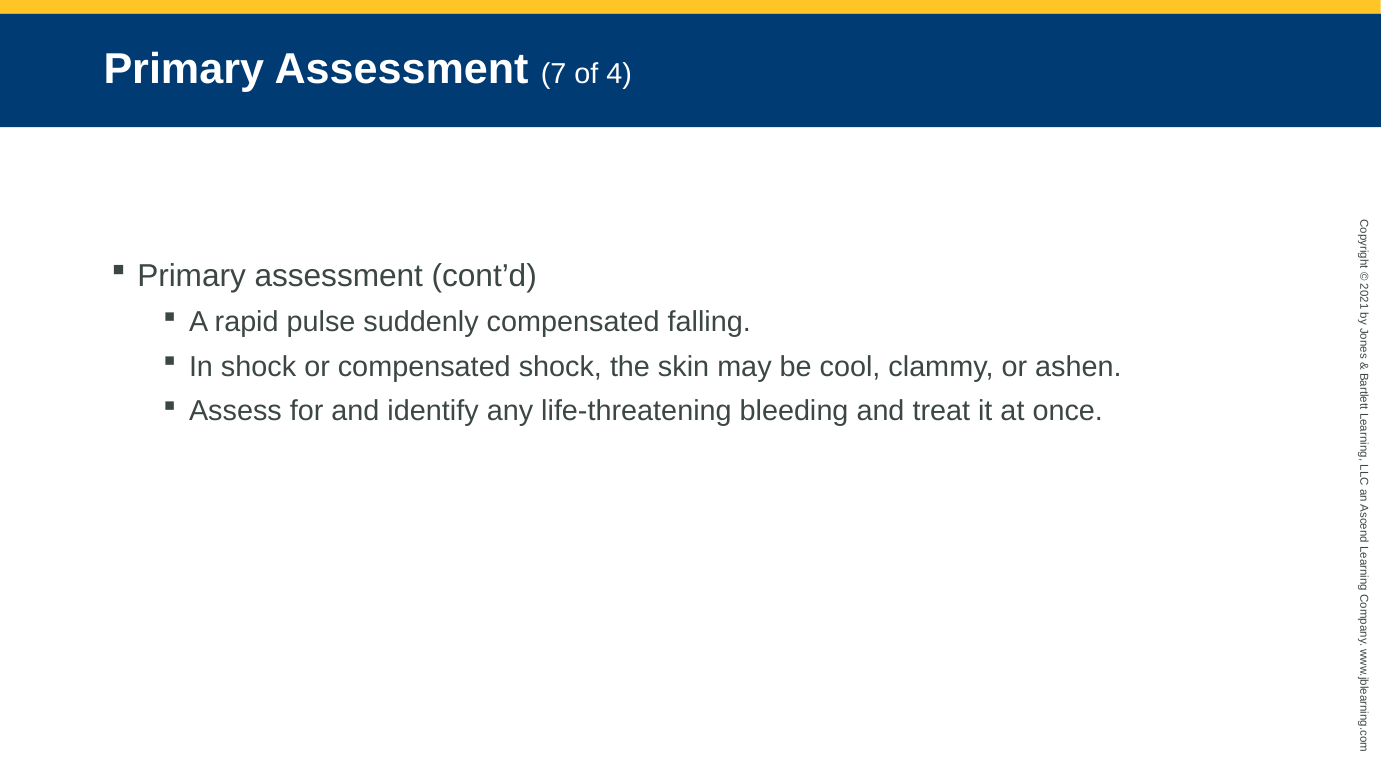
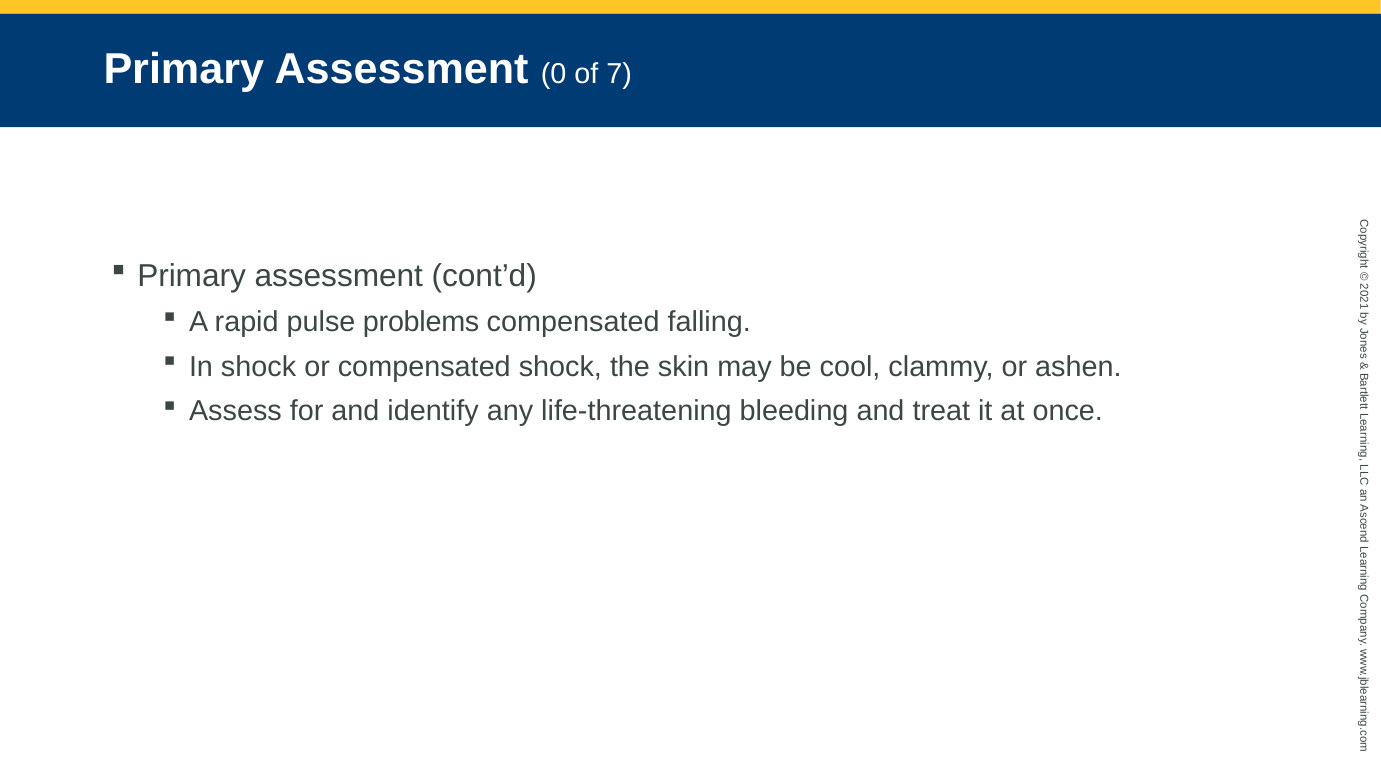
Assessment 7: 7 -> 0 (554, 74)
4: 4 -> 7 (619, 74)
suddenly: suddenly -> problems (421, 322)
